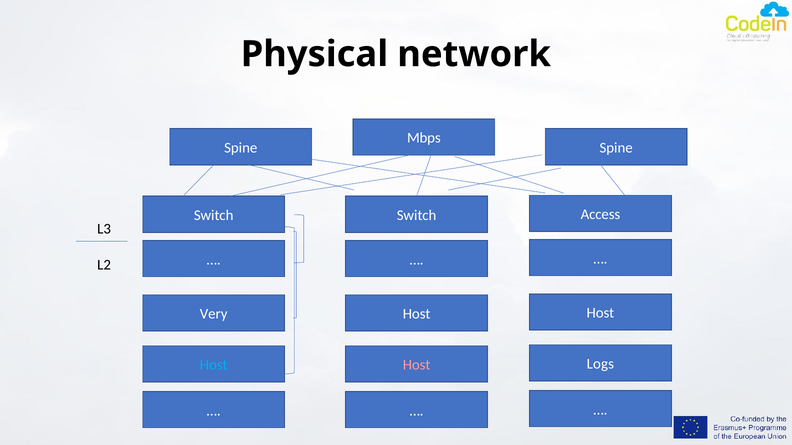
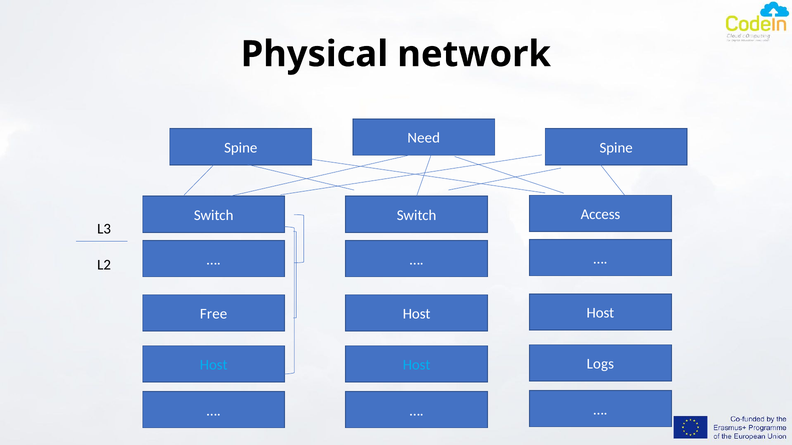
Mbps: Mbps -> Need (424, 138)
Very: Very -> Free (214, 314)
Host colour: pink -> light blue (417, 365)
